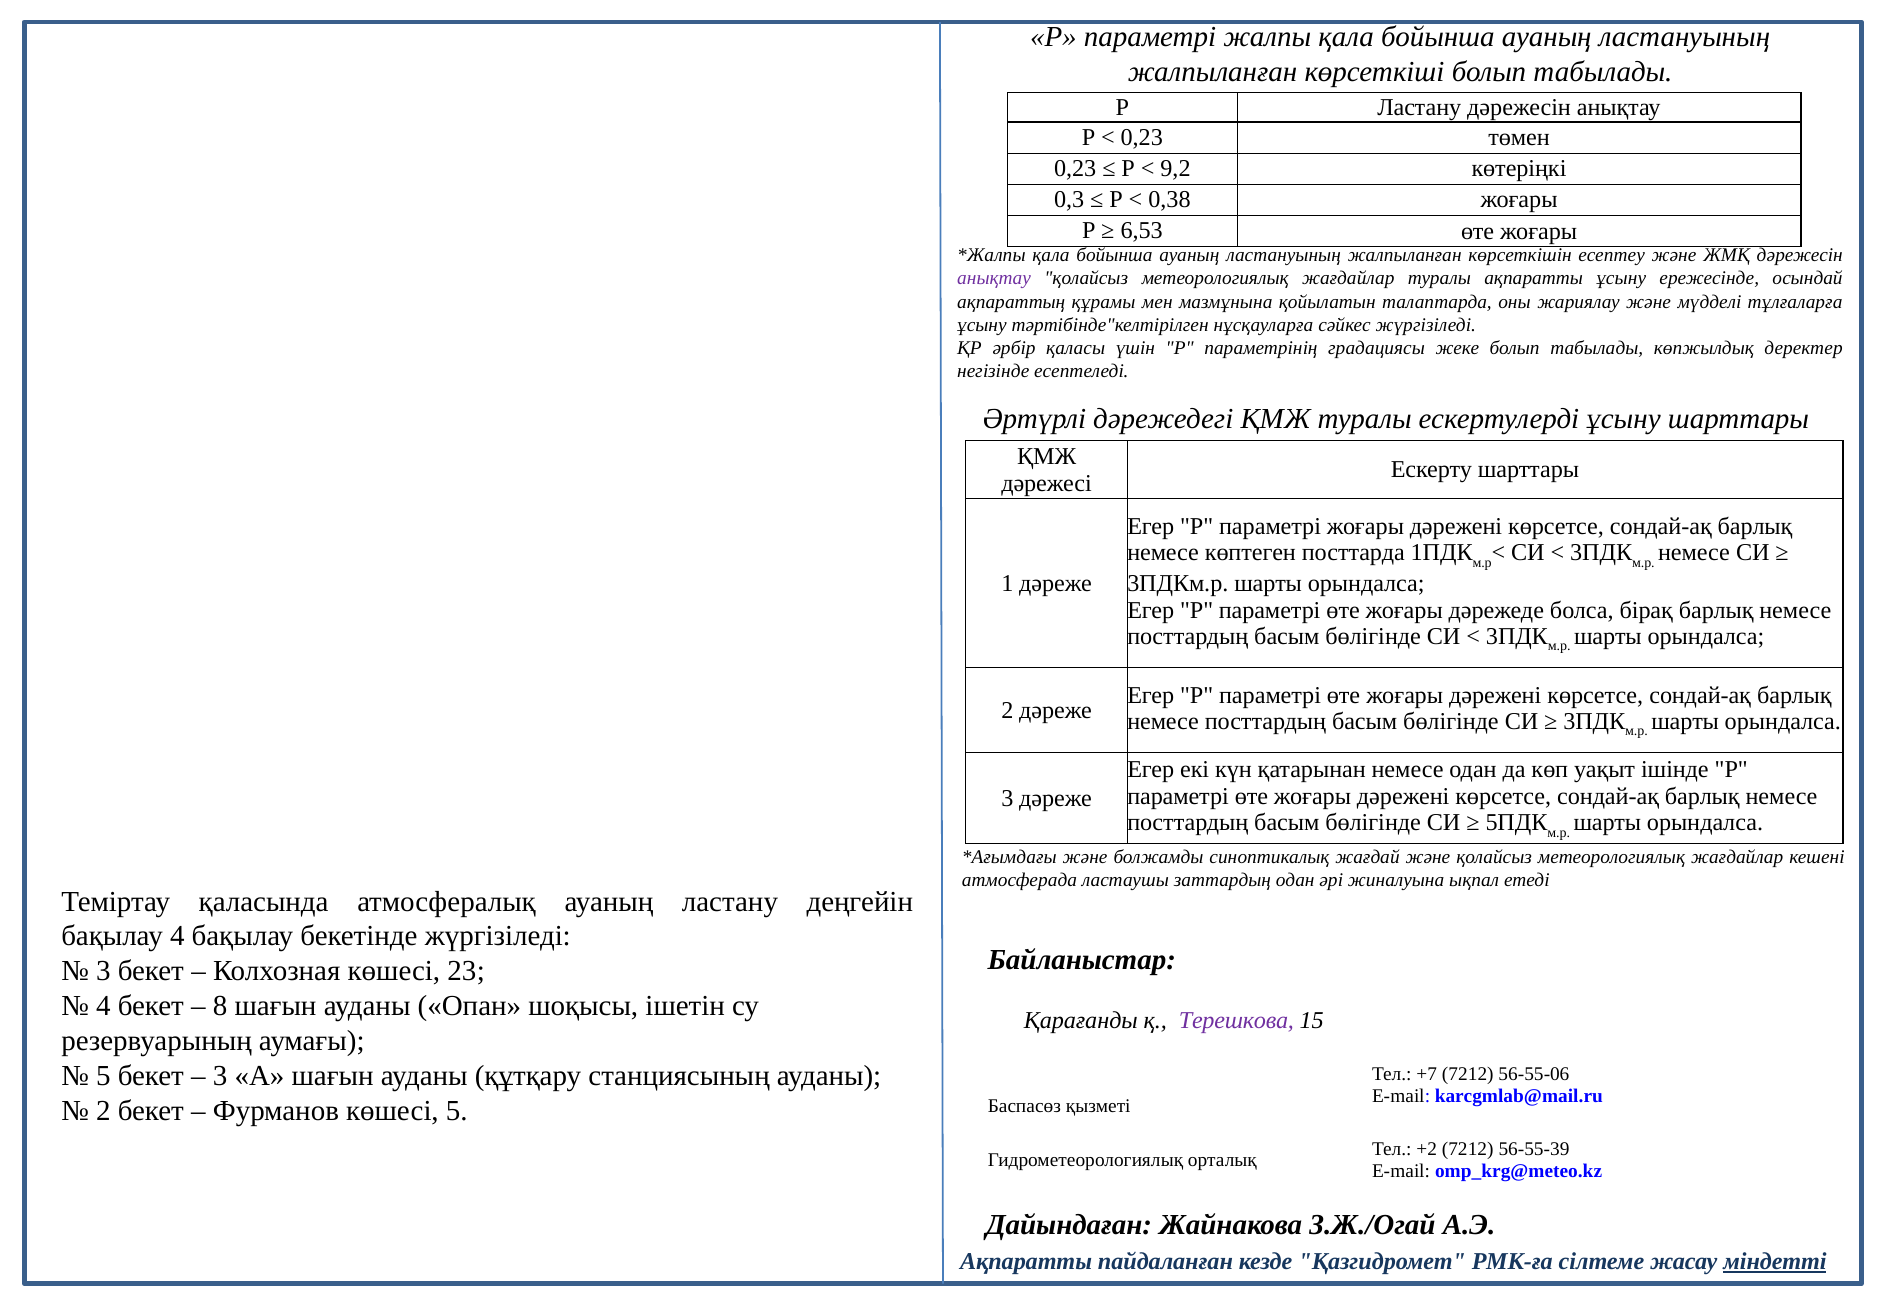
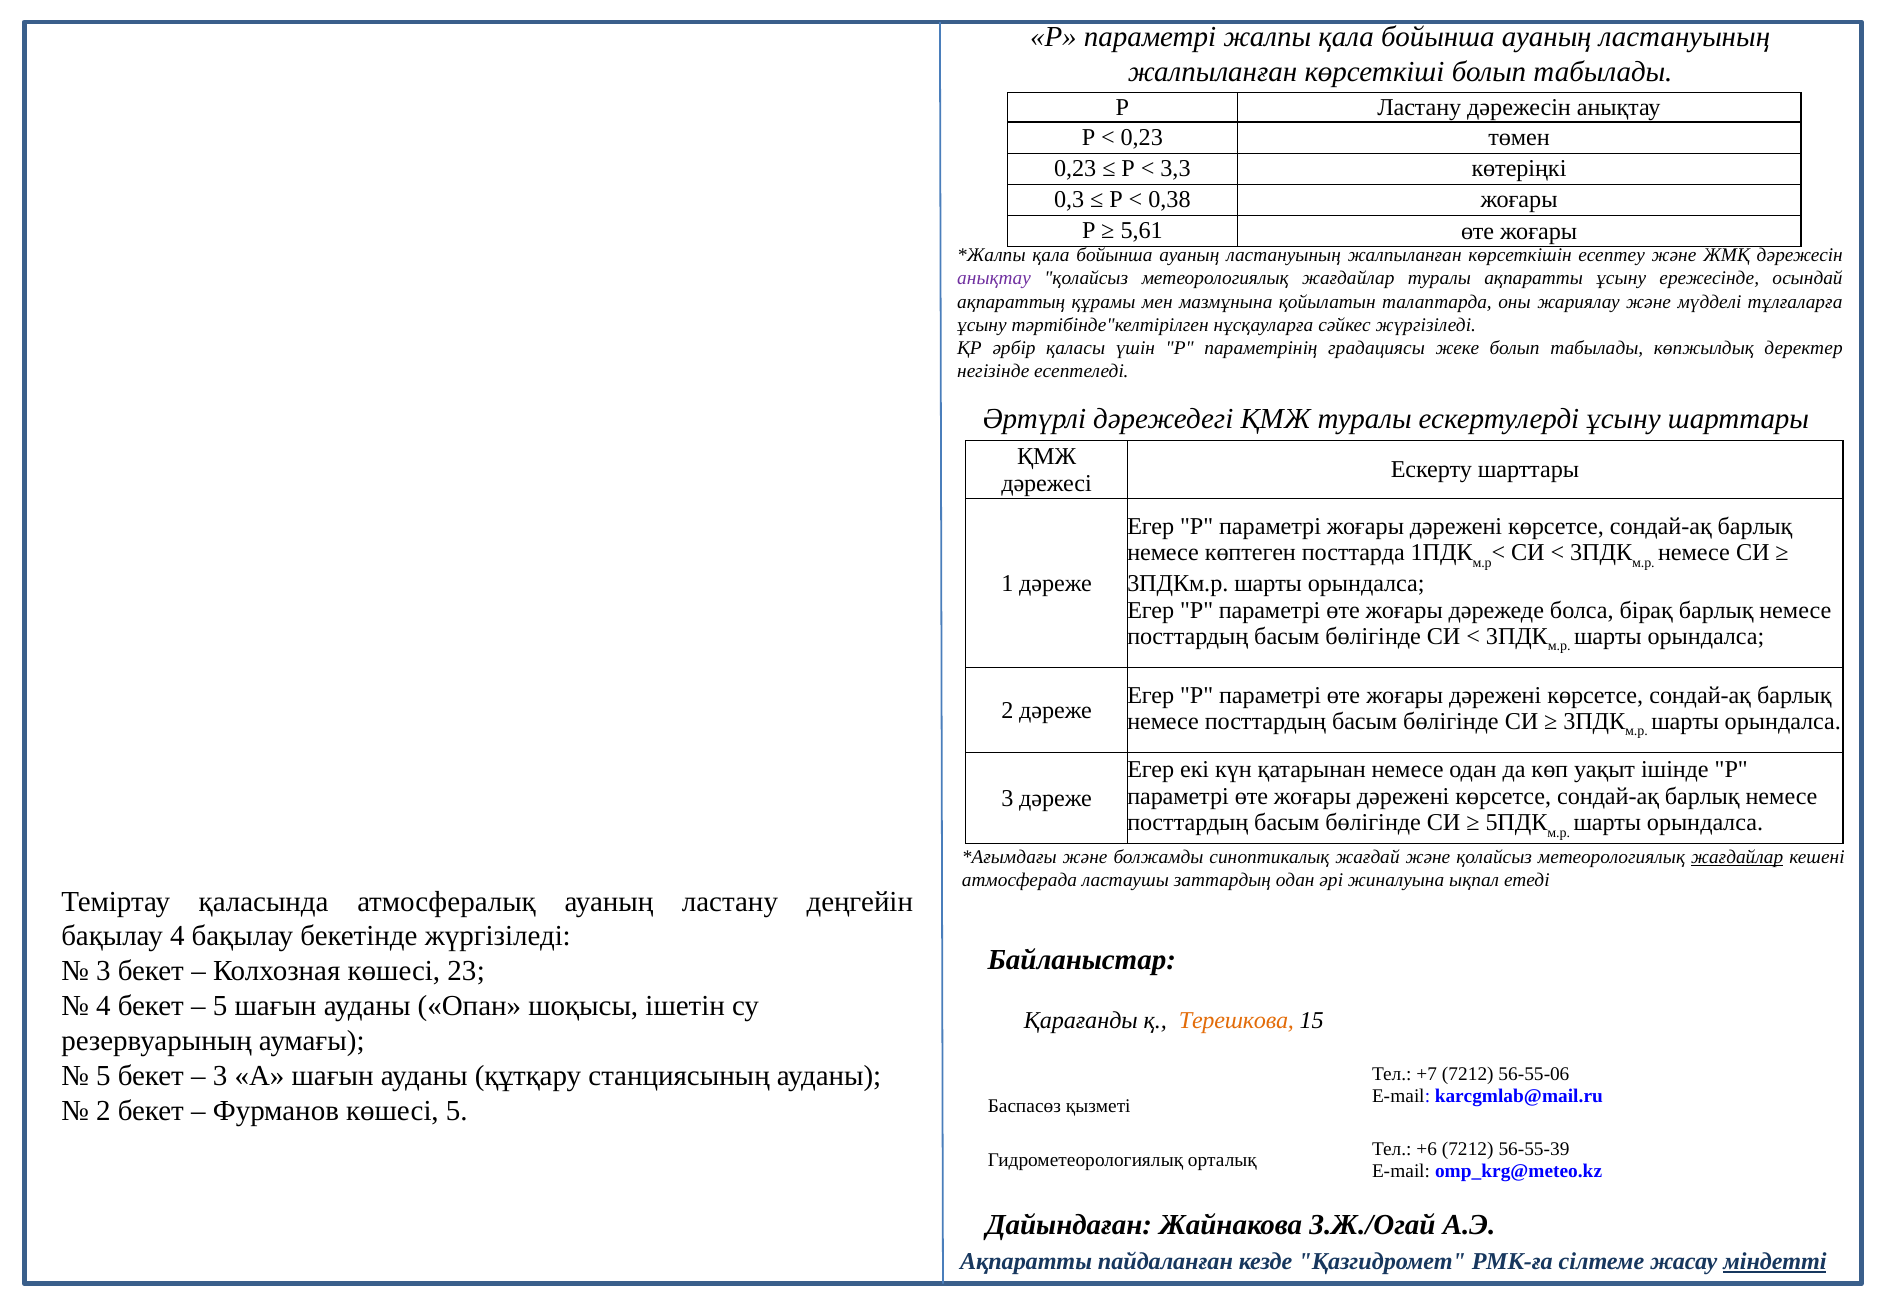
9,2: 9,2 -> 3,3 (1175, 168)
6,53: 6,53 -> 5,61 (1142, 231)
жағдайлар underline: none -> present (1737, 857)
8: 8 -> 5 (220, 1006)
Терешкова colour: purple -> orange (1236, 1020)
+2: +2 -> +6 (1427, 1149)
